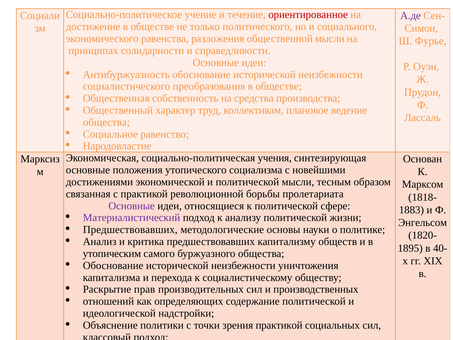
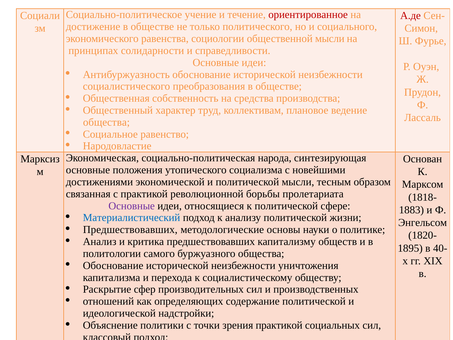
А.де colour: purple -> red (411, 16)
разложения: разложения -> социологии (218, 39)
учения: учения -> народа (275, 158)
Материалистический colour: purple -> blue (132, 218)
утопическим: утопическим -> политологии (112, 253)
прав: прав -> сфер (145, 289)
